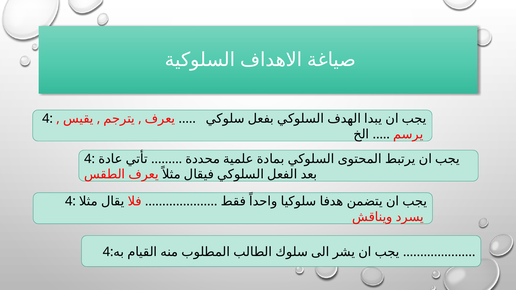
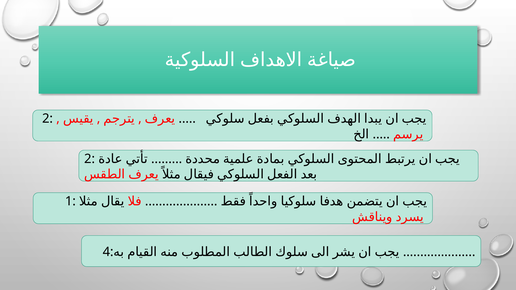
4: 4 -> 2 (48, 119)
4: 4 -> 2 (90, 159)
4: 4 -> 1 (70, 202)
